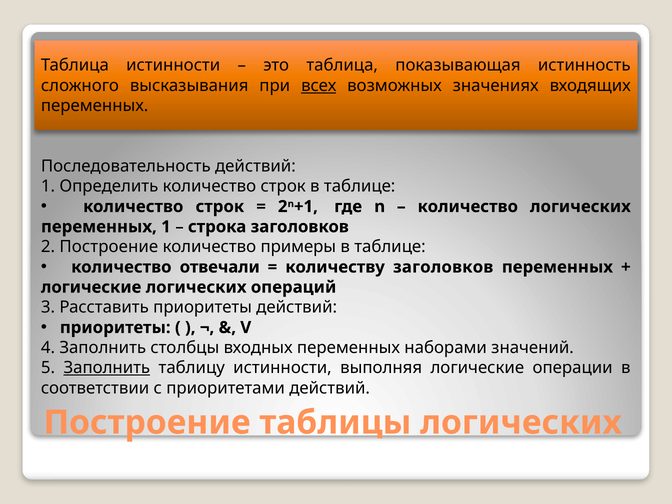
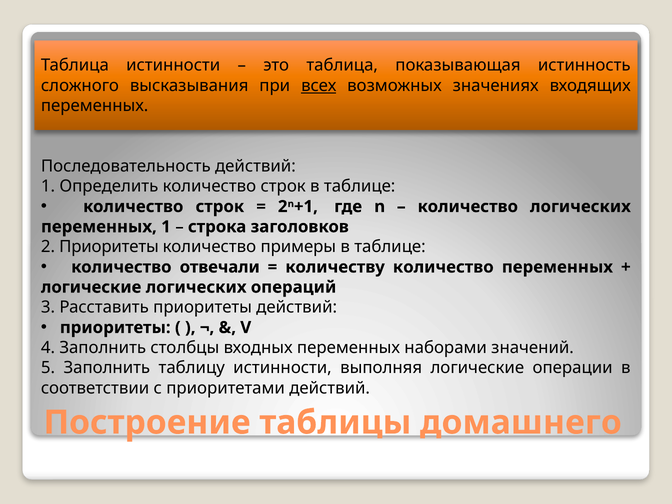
2 Построение: Построение -> Приоритеты (109, 247)
количеству заголовков: заголовков -> количество (443, 267)
Заполнить underline: present -> none (107, 368)
таблицы логических: логических -> домашнего (521, 423)
